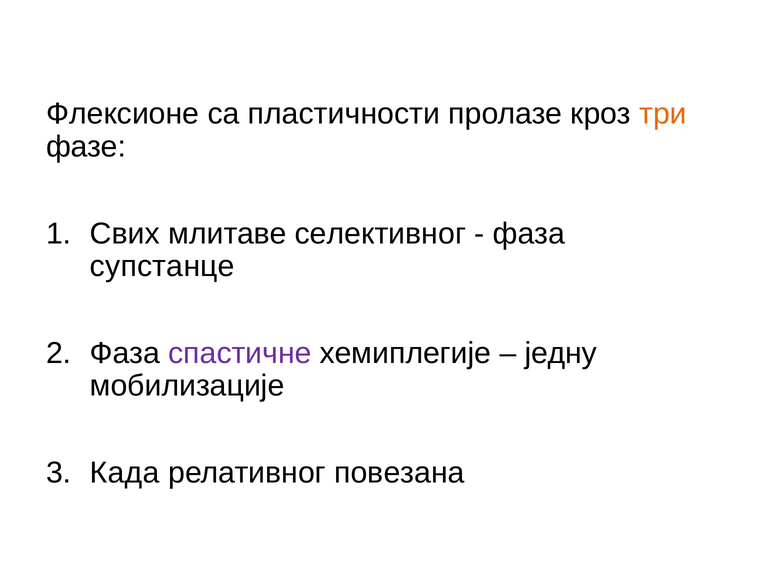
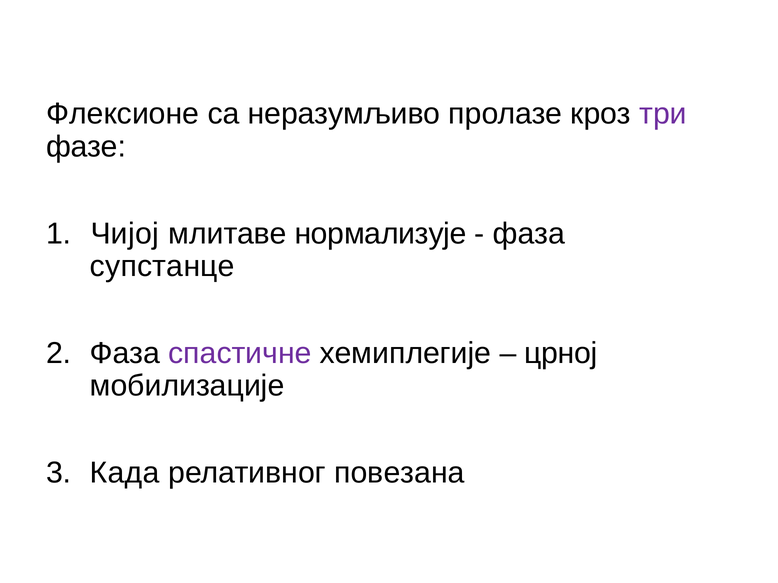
пластичности: пластичности -> неразумљиво (344, 114)
три colour: orange -> purple (663, 114)
Свих: Свих -> Чијој (125, 234)
селективног: селективног -> нормализује (381, 234)
једну: једну -> црној (561, 353)
